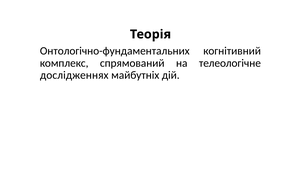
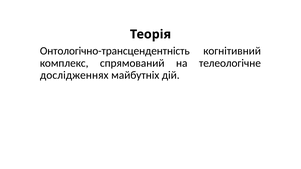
Онтологічно-фундаментальних: Онтологічно-фундаментальних -> Онтологічно-трансцендентність (115, 51)
